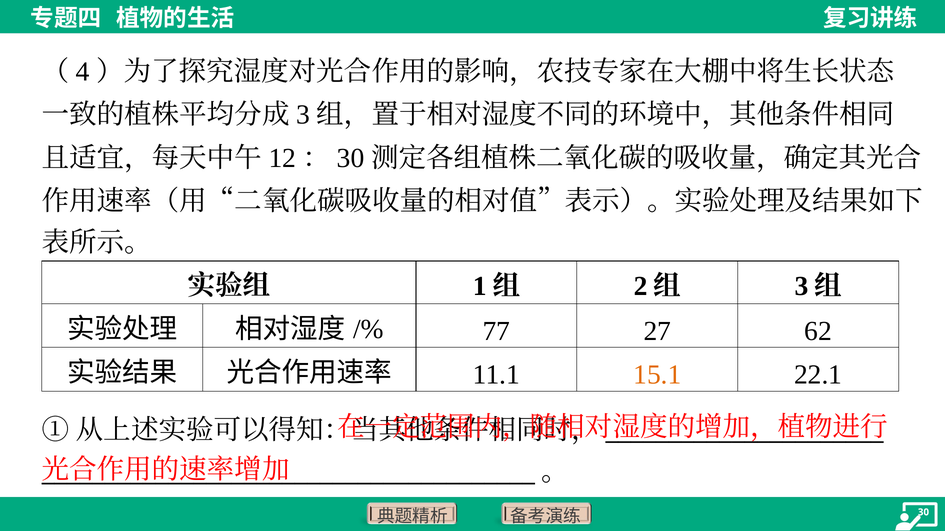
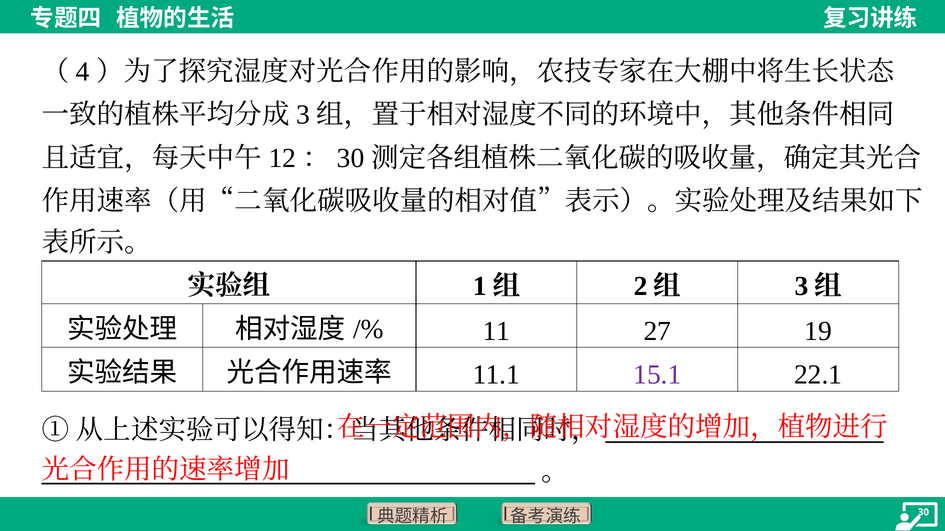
77: 77 -> 11 (496, 332)
62: 62 -> 19 (818, 332)
15.1 colour: orange -> purple (657, 375)
